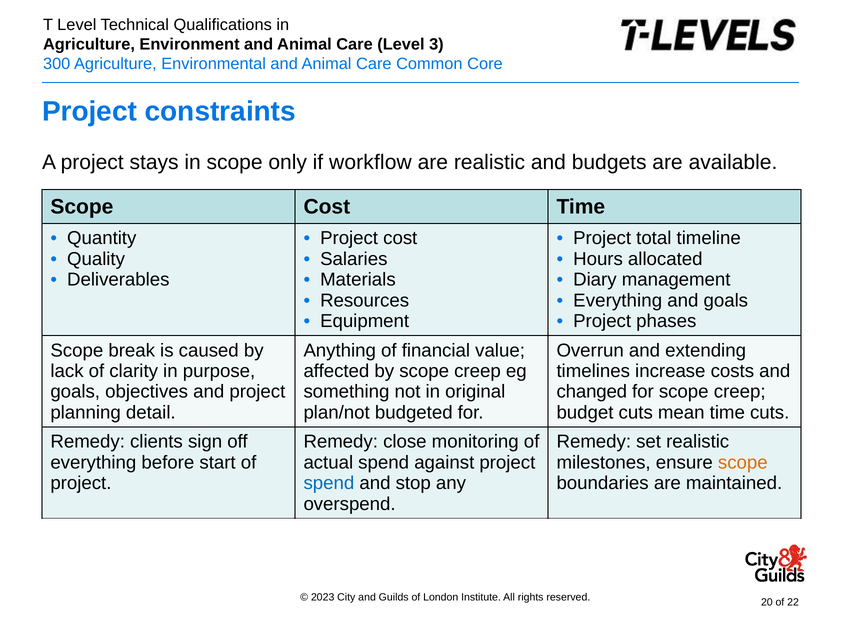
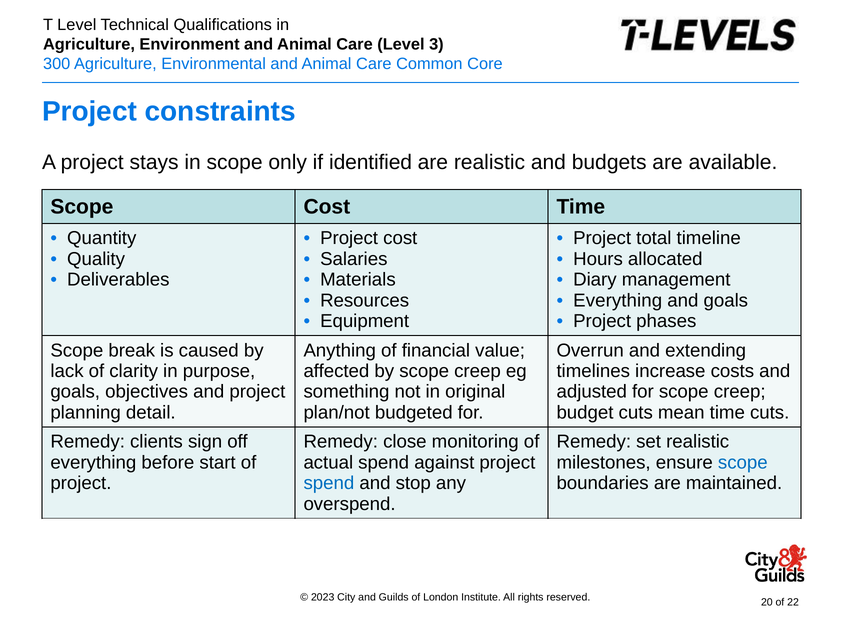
workflow: workflow -> identified (371, 162)
changed: changed -> adjusted (592, 392)
scope colour: orange -> blue (743, 463)
